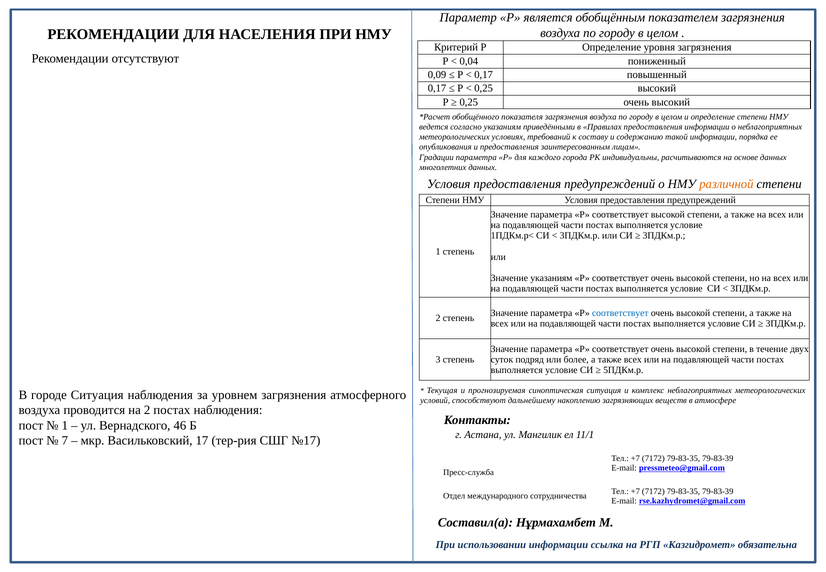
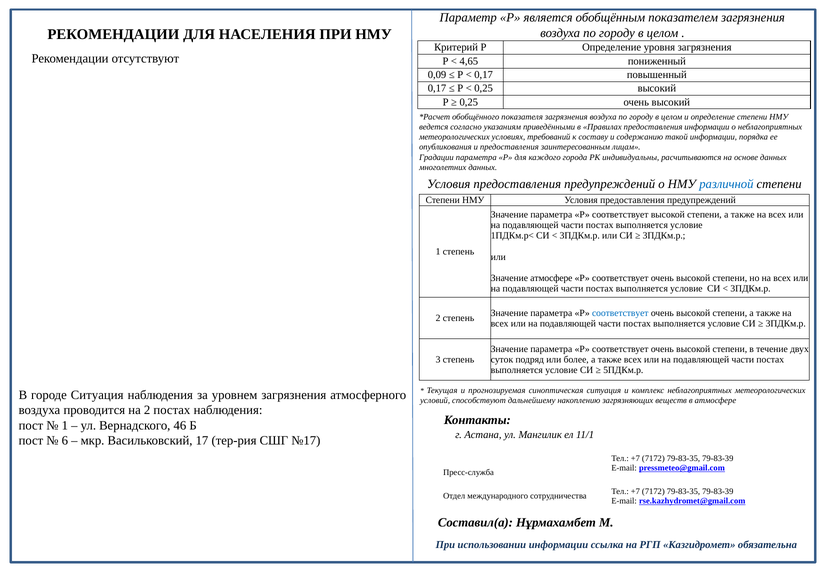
0,04: 0,04 -> 4,65 (469, 61)
различной colour: orange -> blue (726, 184)
Значение указаниям: указаниям -> атмосфере (551, 278)
7: 7 -> 6 (65, 441)
